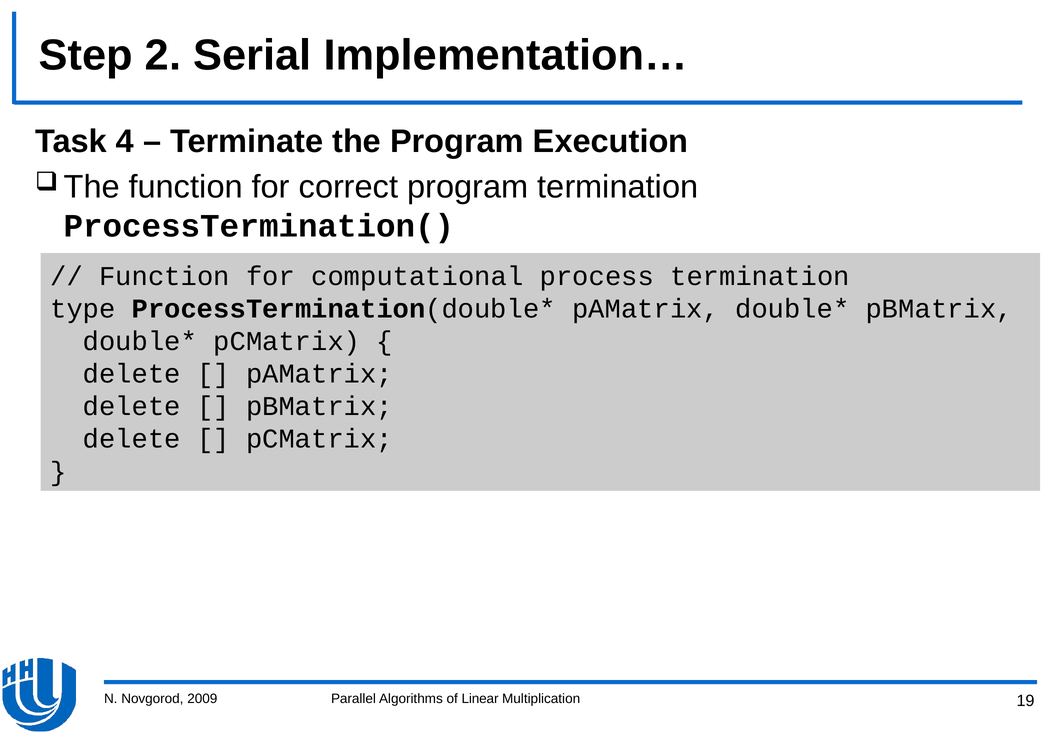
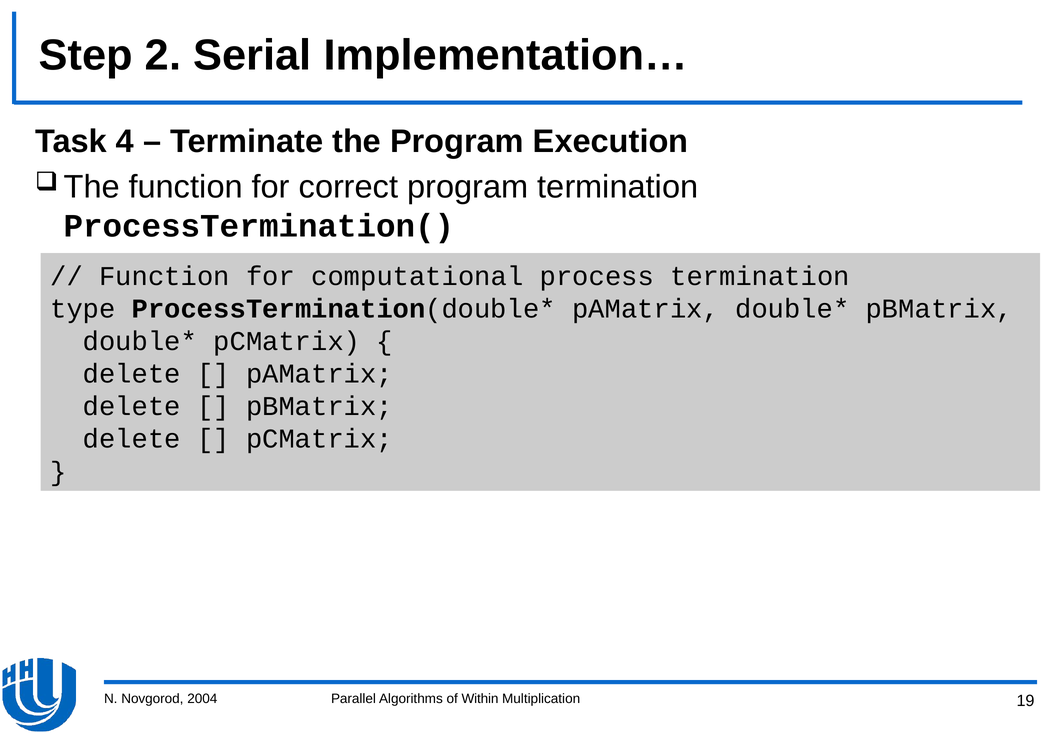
2009: 2009 -> 2004 (202, 698)
Linear: Linear -> Within (480, 698)
